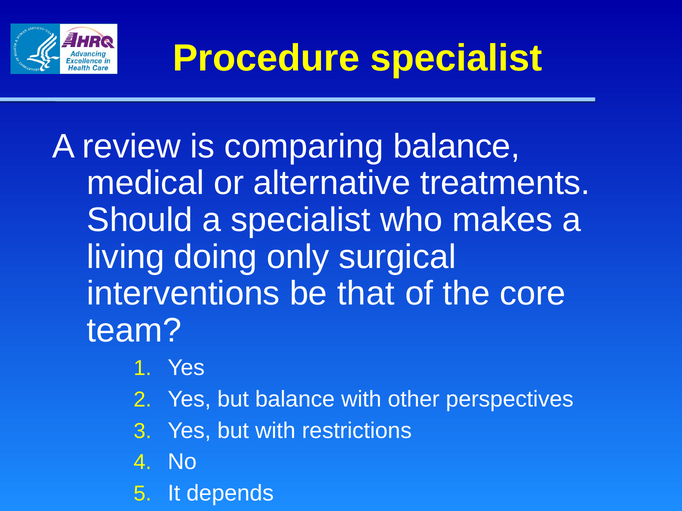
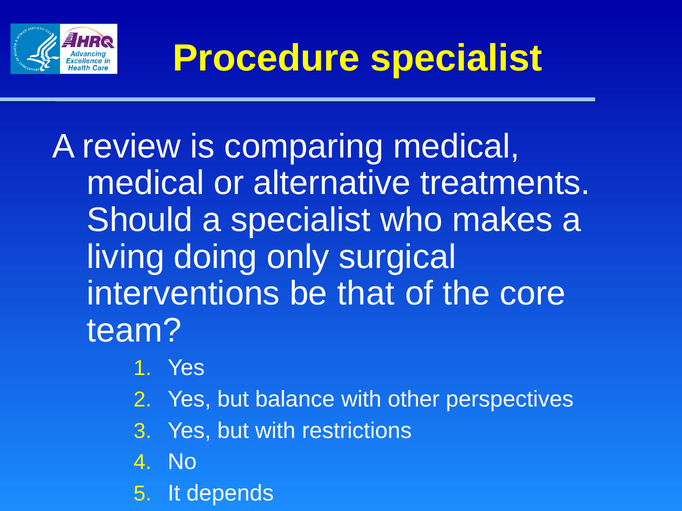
comparing balance: balance -> medical (456, 147)
